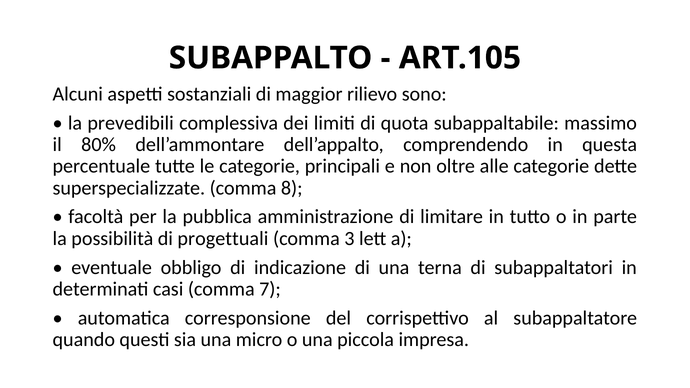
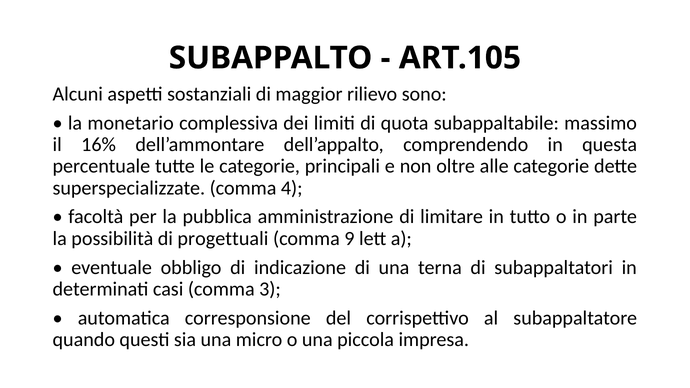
prevedibili: prevedibili -> monetario (131, 123)
80%: 80% -> 16% (99, 145)
8: 8 -> 4 (292, 188)
3: 3 -> 9 (349, 239)
7: 7 -> 3 (270, 289)
